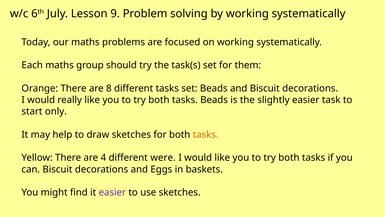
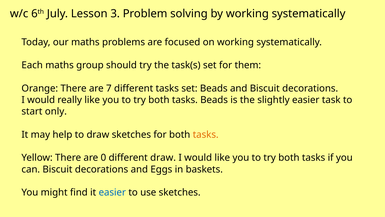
9: 9 -> 3 (115, 14)
8: 8 -> 7 (109, 88)
4: 4 -> 0 (103, 157)
different were: were -> draw (163, 157)
easier colour: purple -> blue (112, 192)
